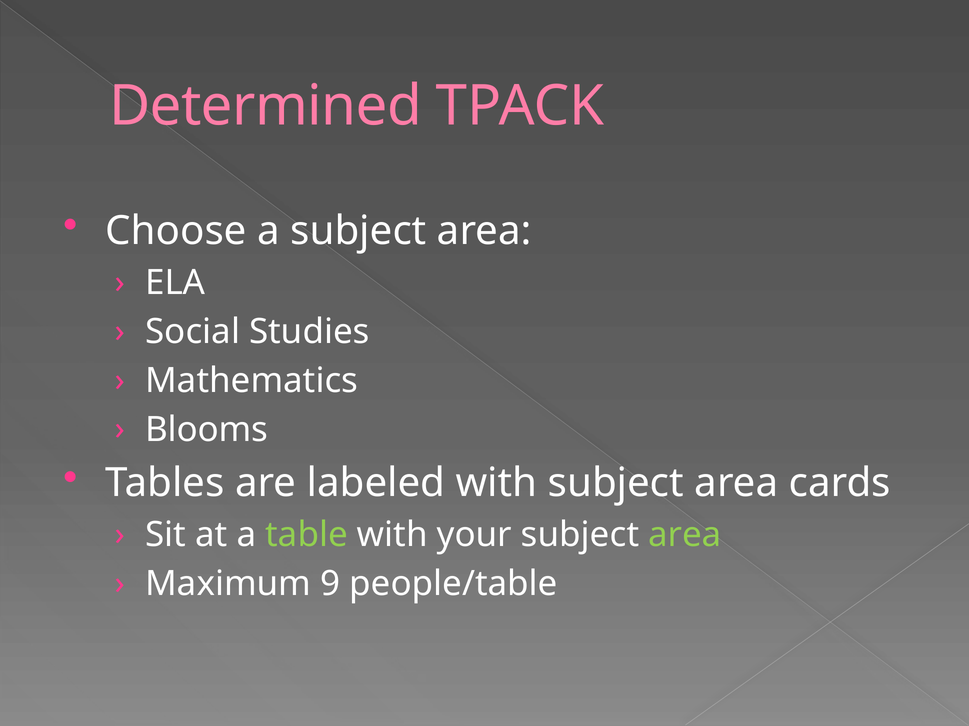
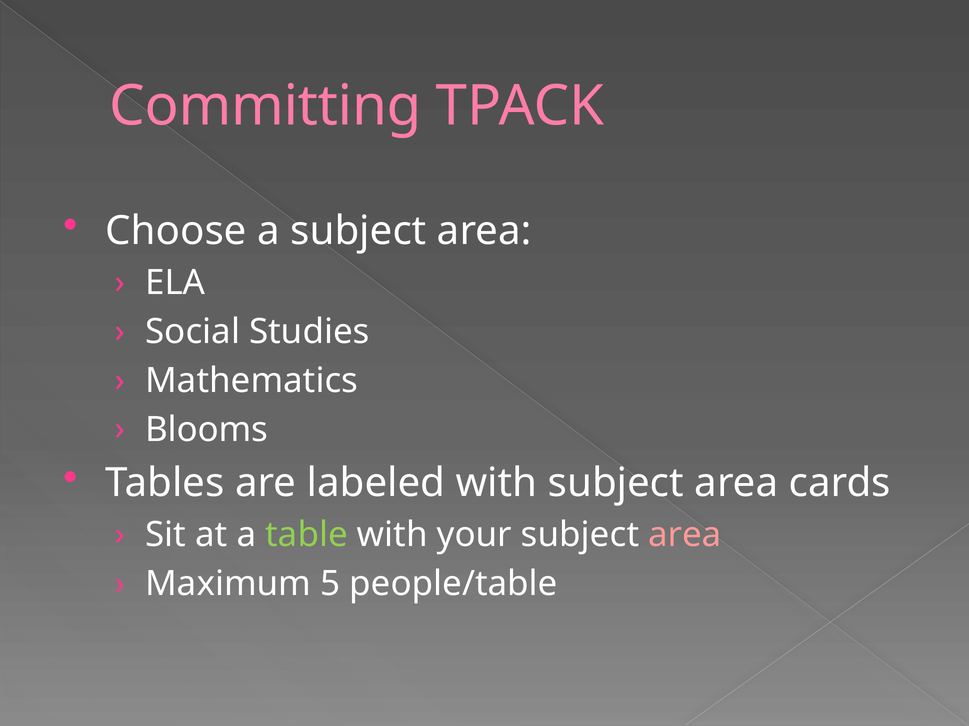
Determined: Determined -> Committing (265, 106)
area colour: light green -> pink (685, 535)
9: 9 -> 5 (330, 584)
